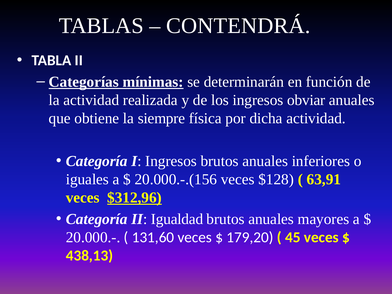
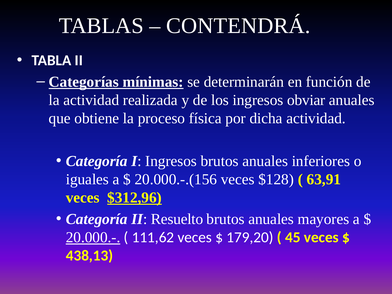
siempre: siempre -> proceso (161, 118)
Igualdad: Igualdad -> Resuelto (177, 219)
20.000.- underline: none -> present (93, 237)
131,60: 131,60 -> 111,62 (153, 237)
